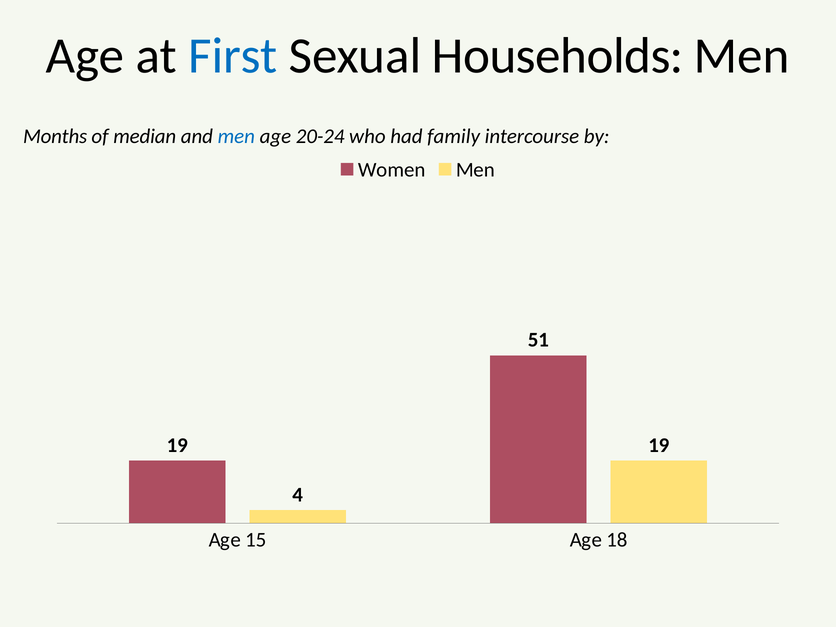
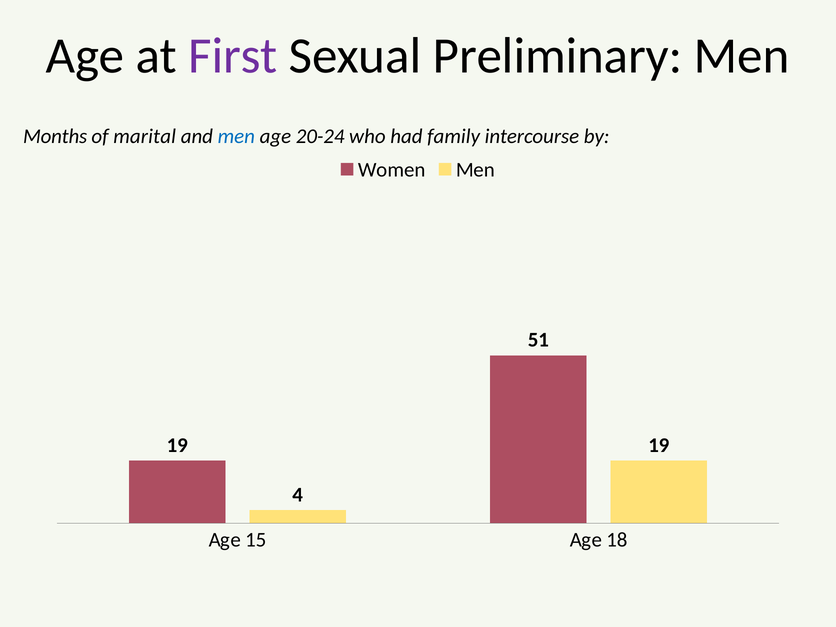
First colour: blue -> purple (233, 56)
Households: Households -> Preliminary (558, 56)
median: median -> marital (145, 137)
